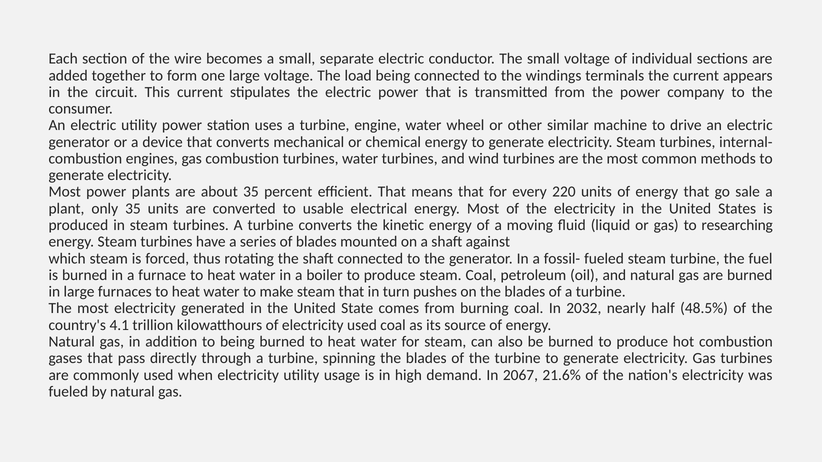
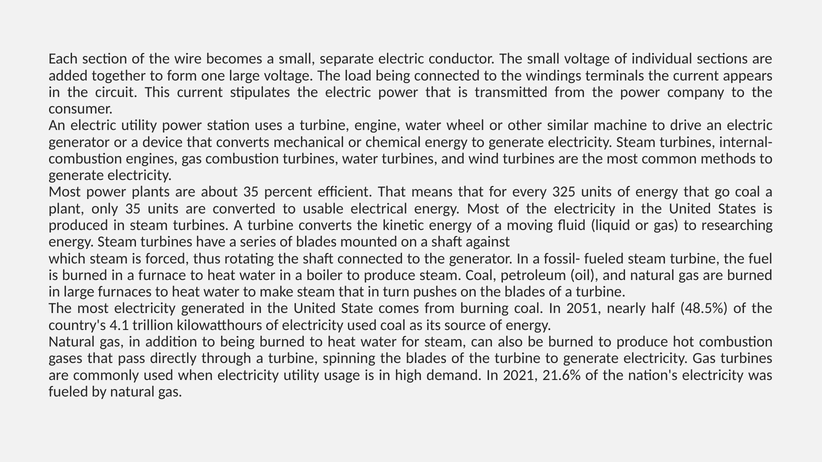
220: 220 -> 325 (564, 192)
go sale: sale -> coal (748, 192)
2032: 2032 -> 2051 (584, 309)
2067: 2067 -> 2021 (520, 375)
